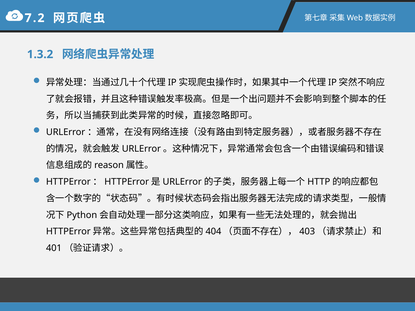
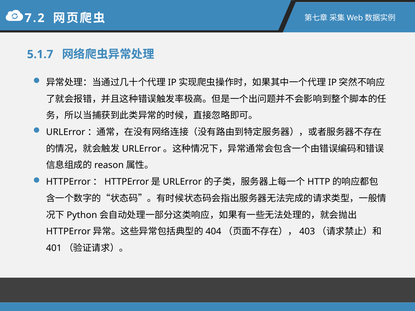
1.3.2: 1.3.2 -> 5.1.7 (40, 54)
